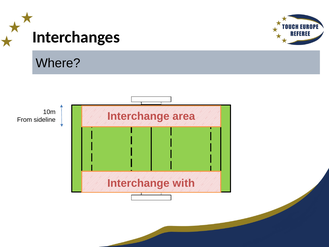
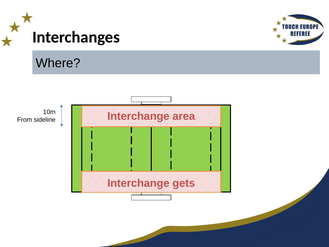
with: with -> gets (184, 183)
